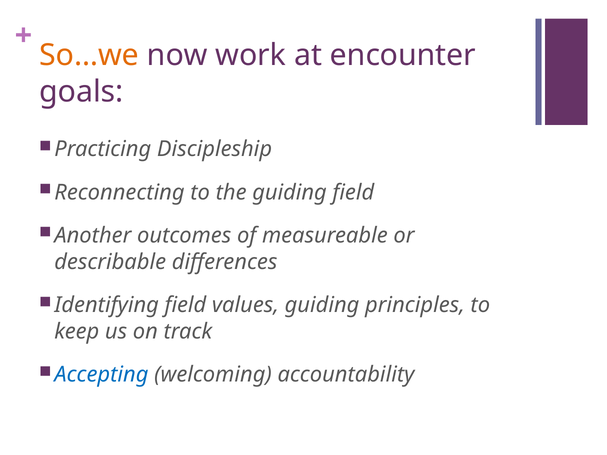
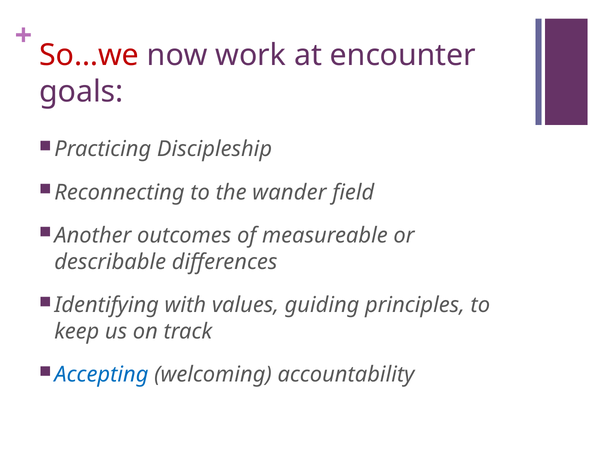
So…we colour: orange -> red (89, 56)
the guiding: guiding -> wander (289, 193)
Identifying field: field -> with (185, 305)
